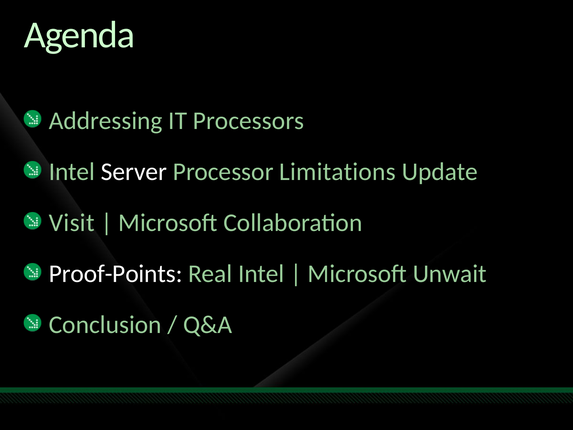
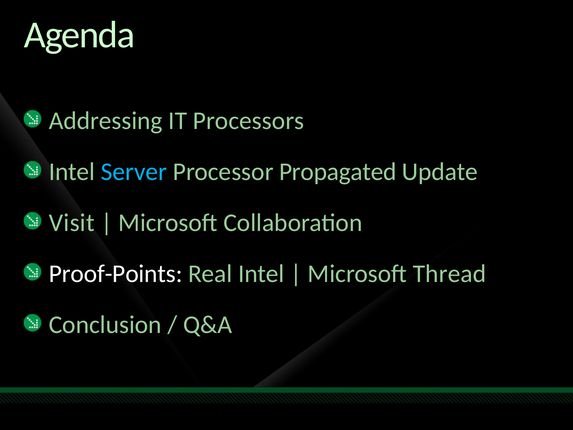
Server colour: white -> light blue (134, 172)
Limitations: Limitations -> Propagated (338, 172)
Unwait: Unwait -> Thread (449, 274)
